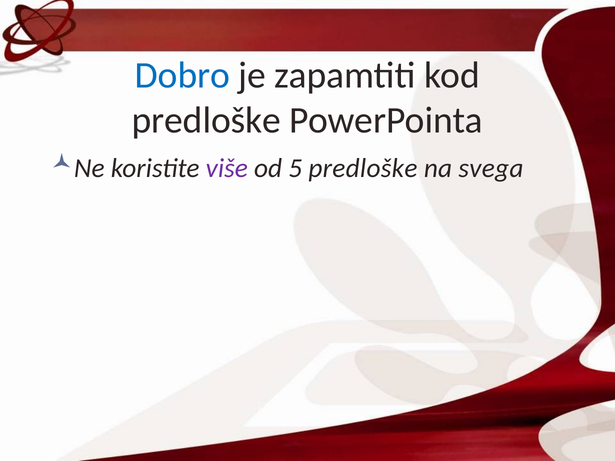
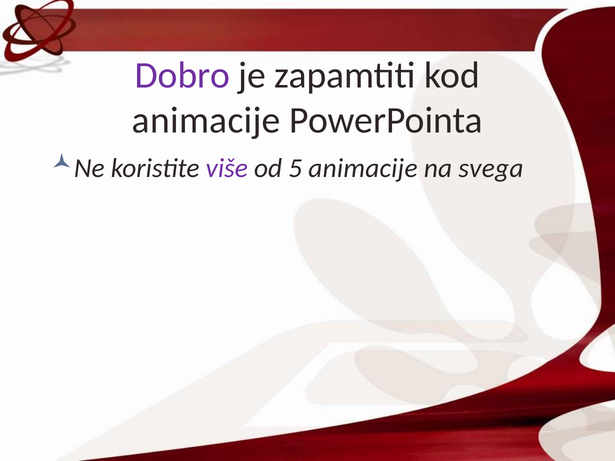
Dobro colour: blue -> purple (182, 75)
predloške: predloške -> animacije (206, 120)
5 predloške: predloške -> animacije (363, 168)
